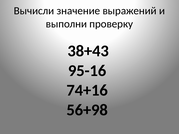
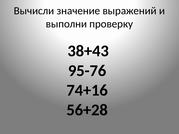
95-16: 95-16 -> 95-76 (87, 71)
56+98: 56+98 -> 56+28 (87, 110)
